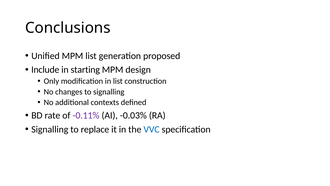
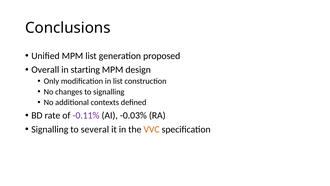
Include: Include -> Overall (45, 70)
replace: replace -> several (95, 129)
VVC colour: blue -> orange (152, 129)
